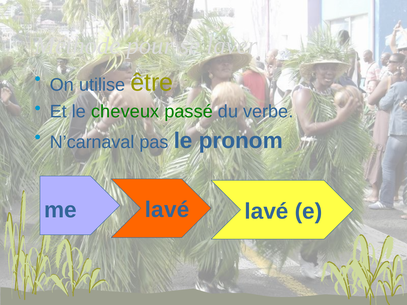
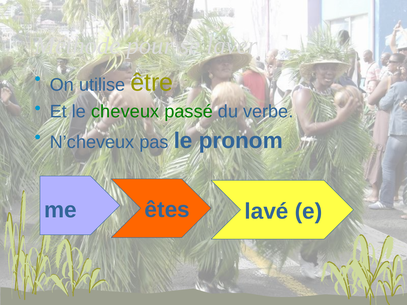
N’carnaval: N’carnaval -> N’cheveux (92, 142)
lavé: lavé -> êtes (167, 210)
